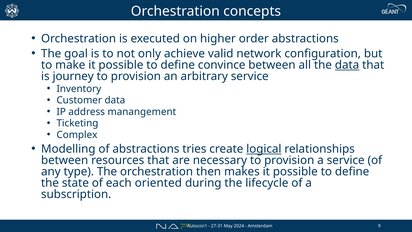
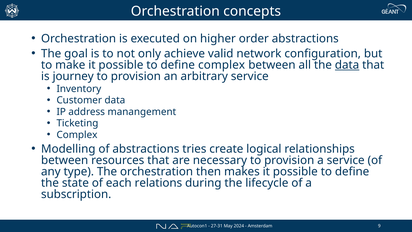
define convince: convince -> complex (222, 65)
logical underline: present -> none (264, 149)
oriented: oriented -> relations (158, 183)
